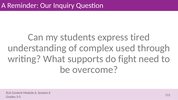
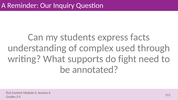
tired: tired -> facts (140, 37)
overcome: overcome -> annotated (95, 70)
